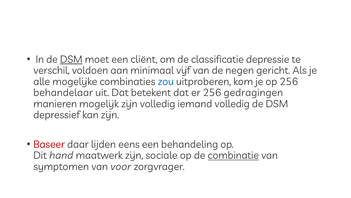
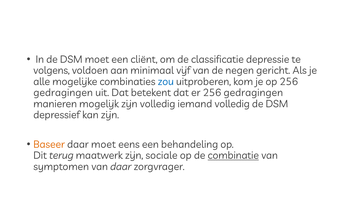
DSM underline: present -> none (71, 59)
verschil: verschil -> volgens (51, 70)
behandelaar: behandelaar -> gedragingen (63, 93)
Baseer colour: red -> orange (49, 144)
daar lijden: lijden -> moet (103, 144)
hand: hand -> terug (61, 155)
van voor: voor -> daar (121, 166)
